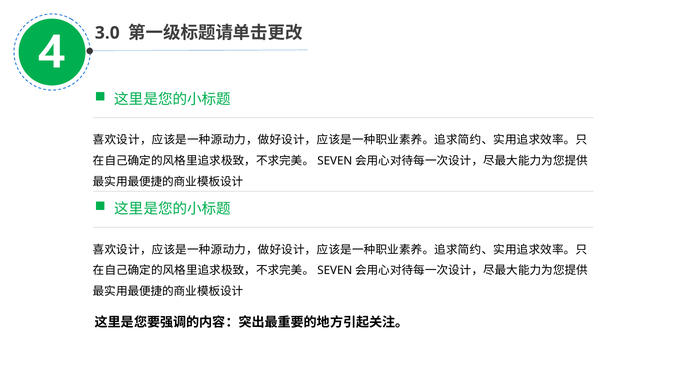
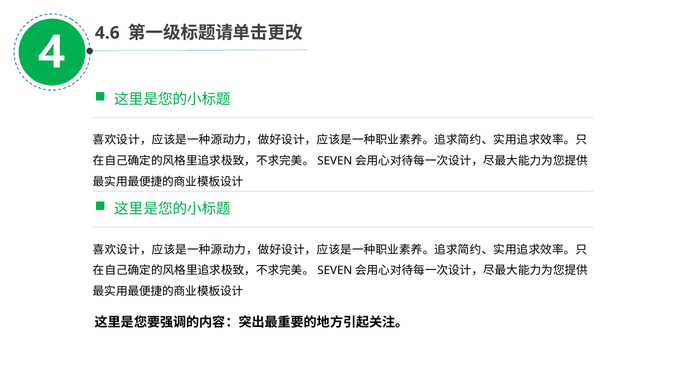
3.0: 3.0 -> 4.6 (107, 33)
